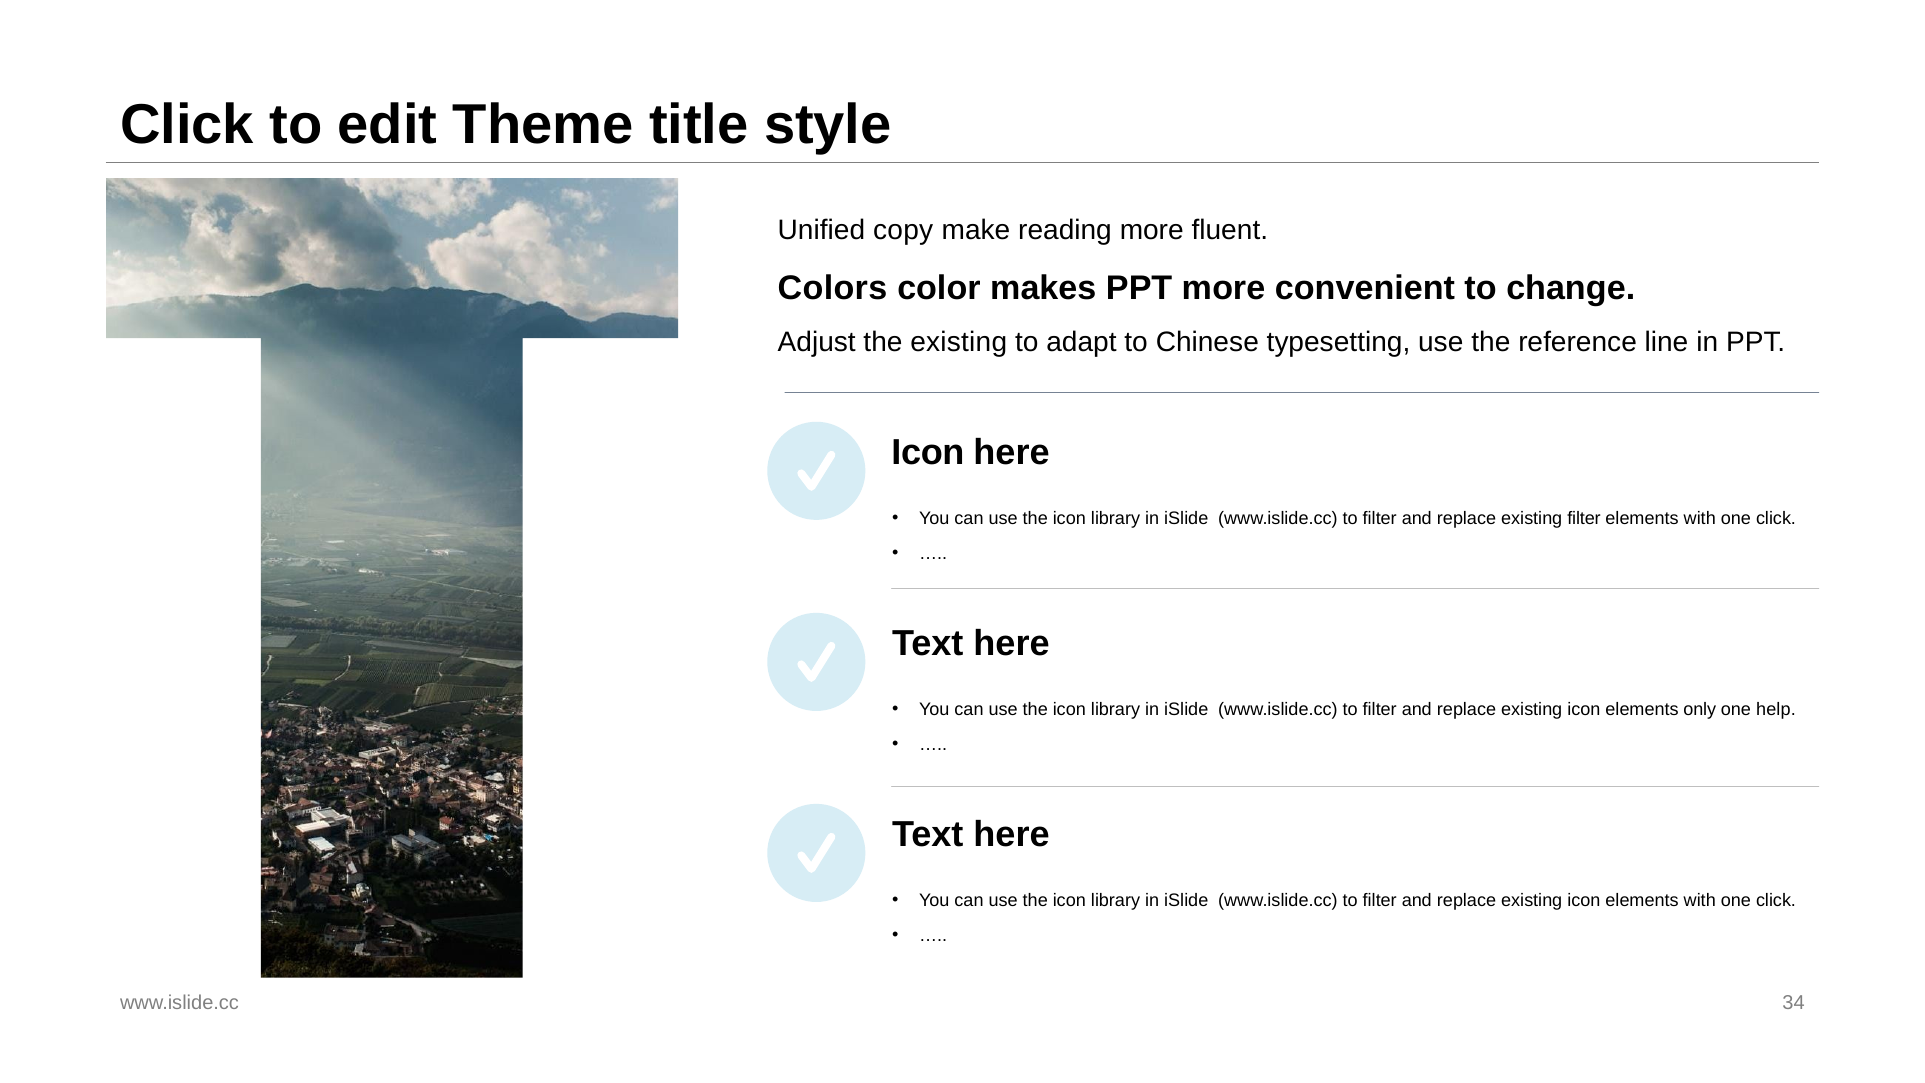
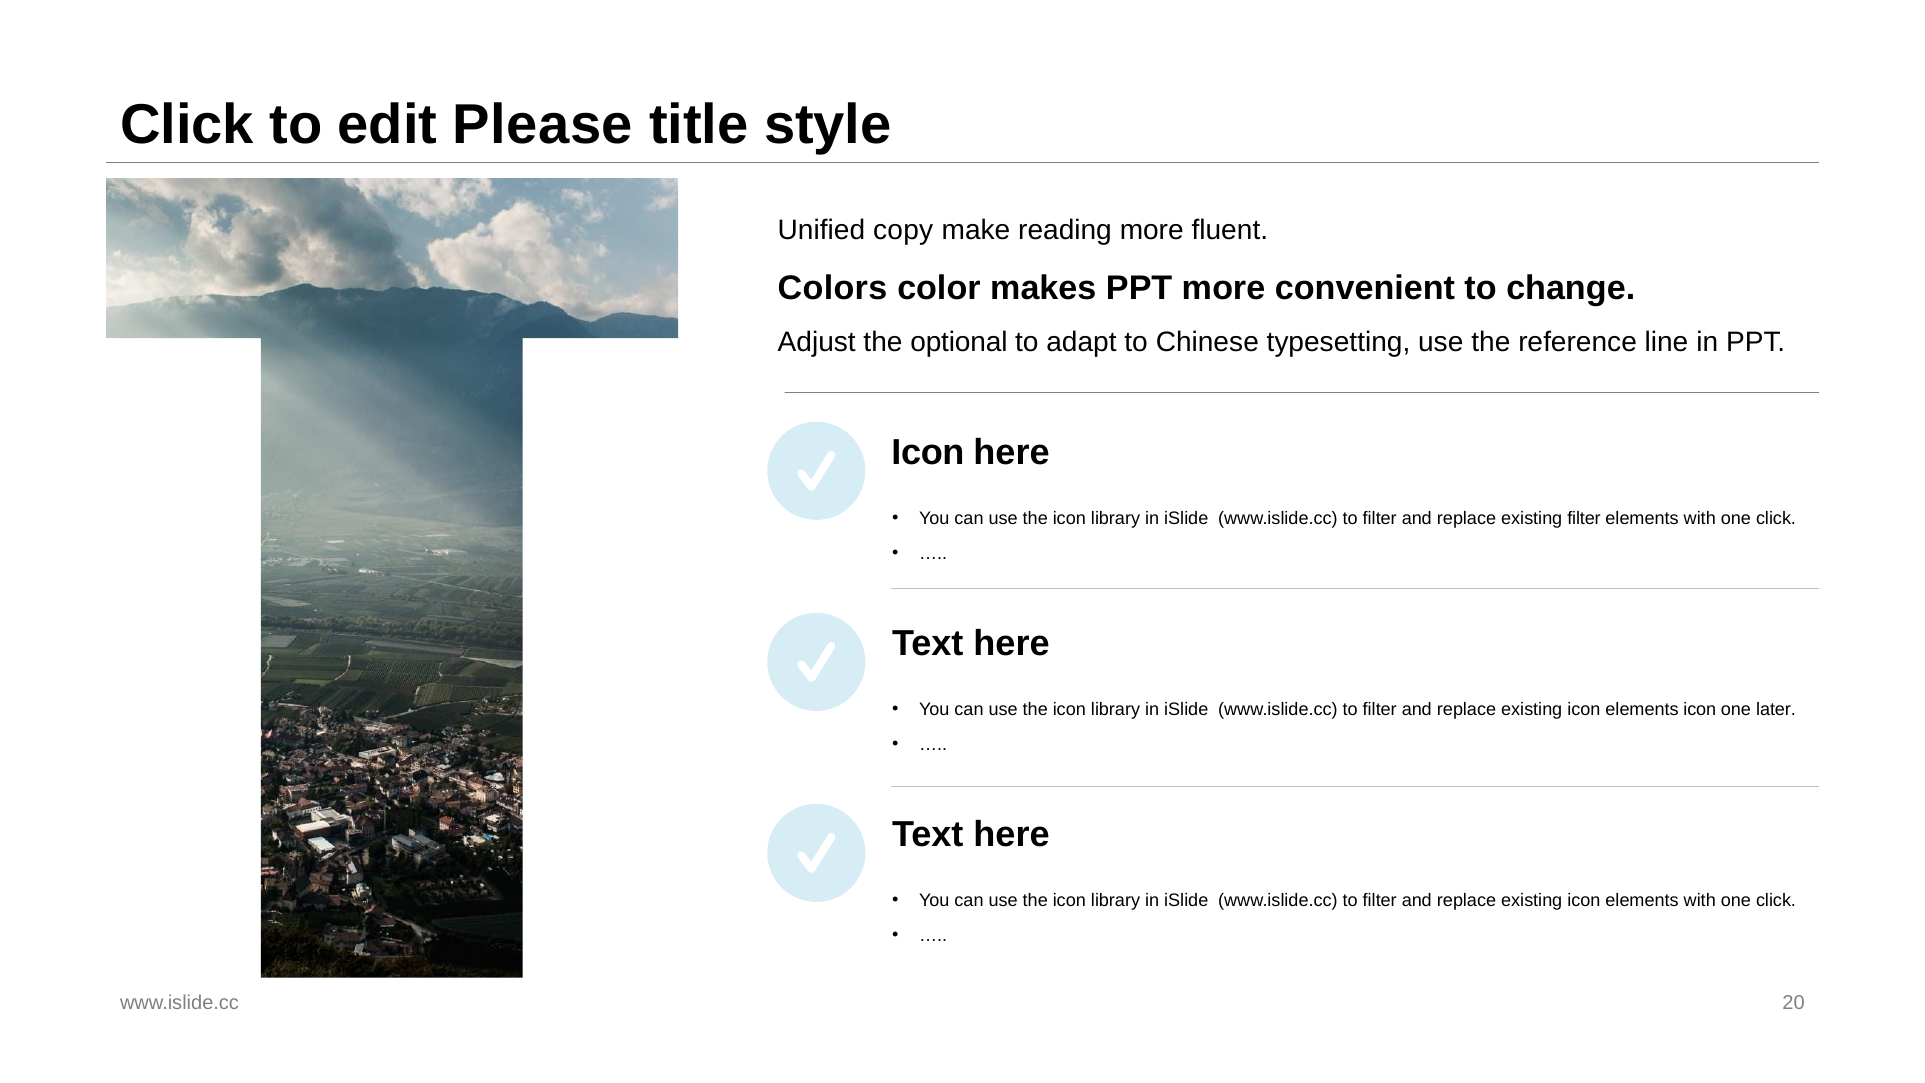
Theme: Theme -> Please (543, 124)
the existing: existing -> optional (959, 342)
elements only: only -> icon (1700, 710)
help: help -> later (1776, 710)
34: 34 -> 20 (1794, 1003)
